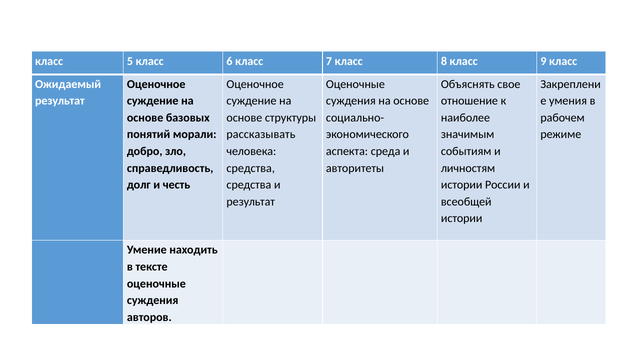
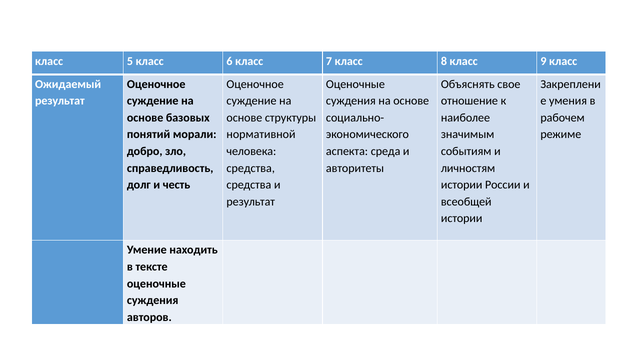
рассказывать: рассказывать -> нормативной (261, 135)
